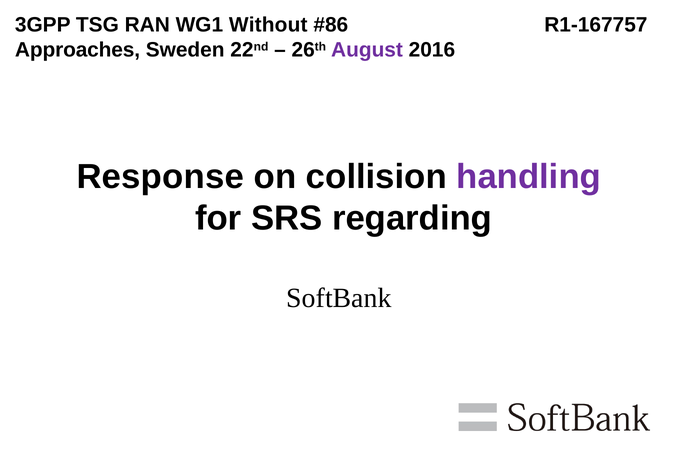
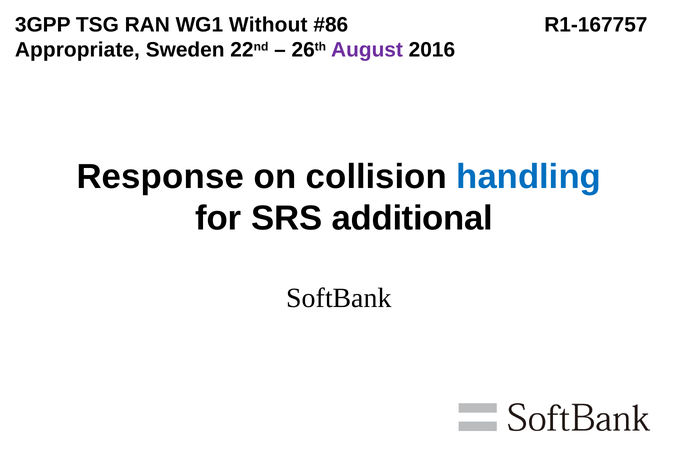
Approaches: Approaches -> Appropriate (77, 50)
handling colour: purple -> blue (529, 177)
regarding: regarding -> additional (412, 218)
